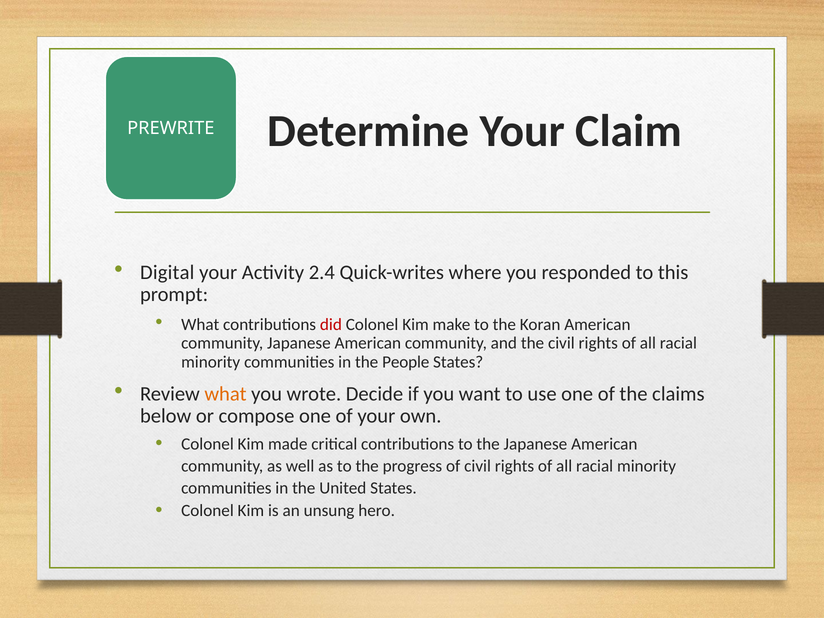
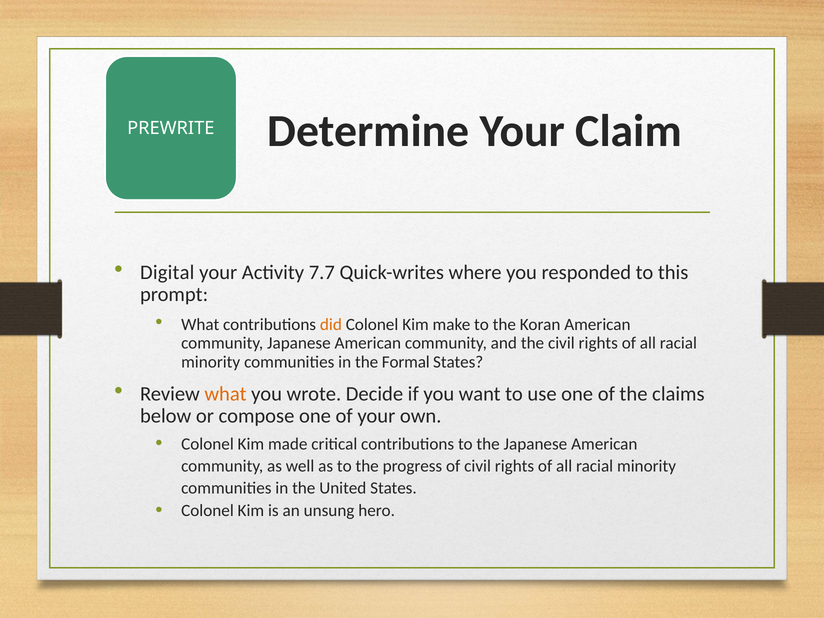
2.4: 2.4 -> 7.7 (322, 272)
did colour: red -> orange (331, 325)
People: People -> Formal (406, 362)
